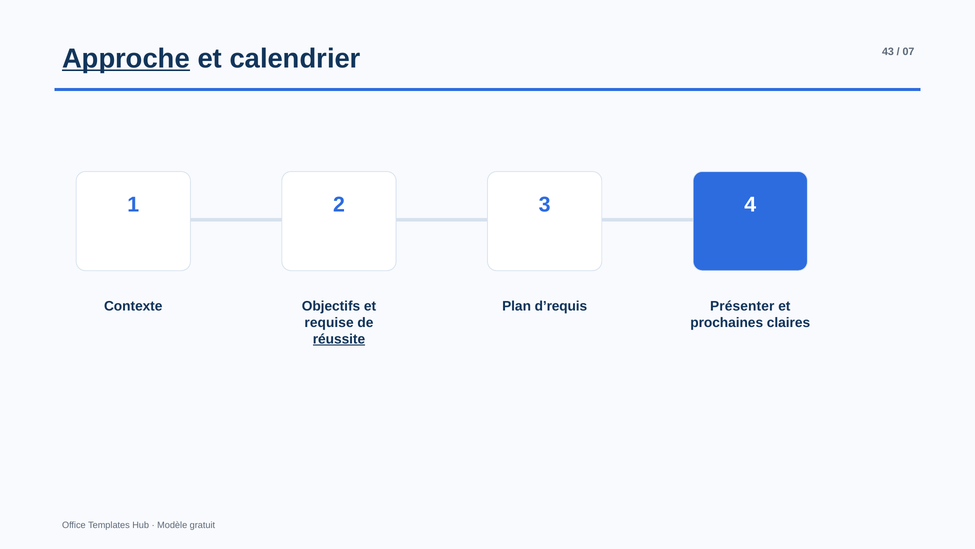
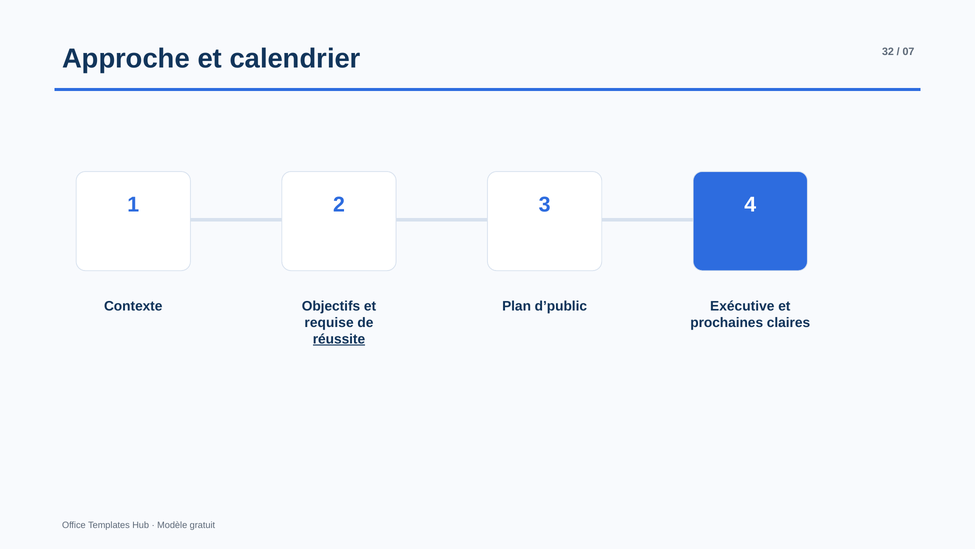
Approche underline: present -> none (126, 59)
43: 43 -> 32 (888, 52)
d’requis: d’requis -> d’public (561, 306)
Présenter: Présenter -> Exécutive (742, 306)
